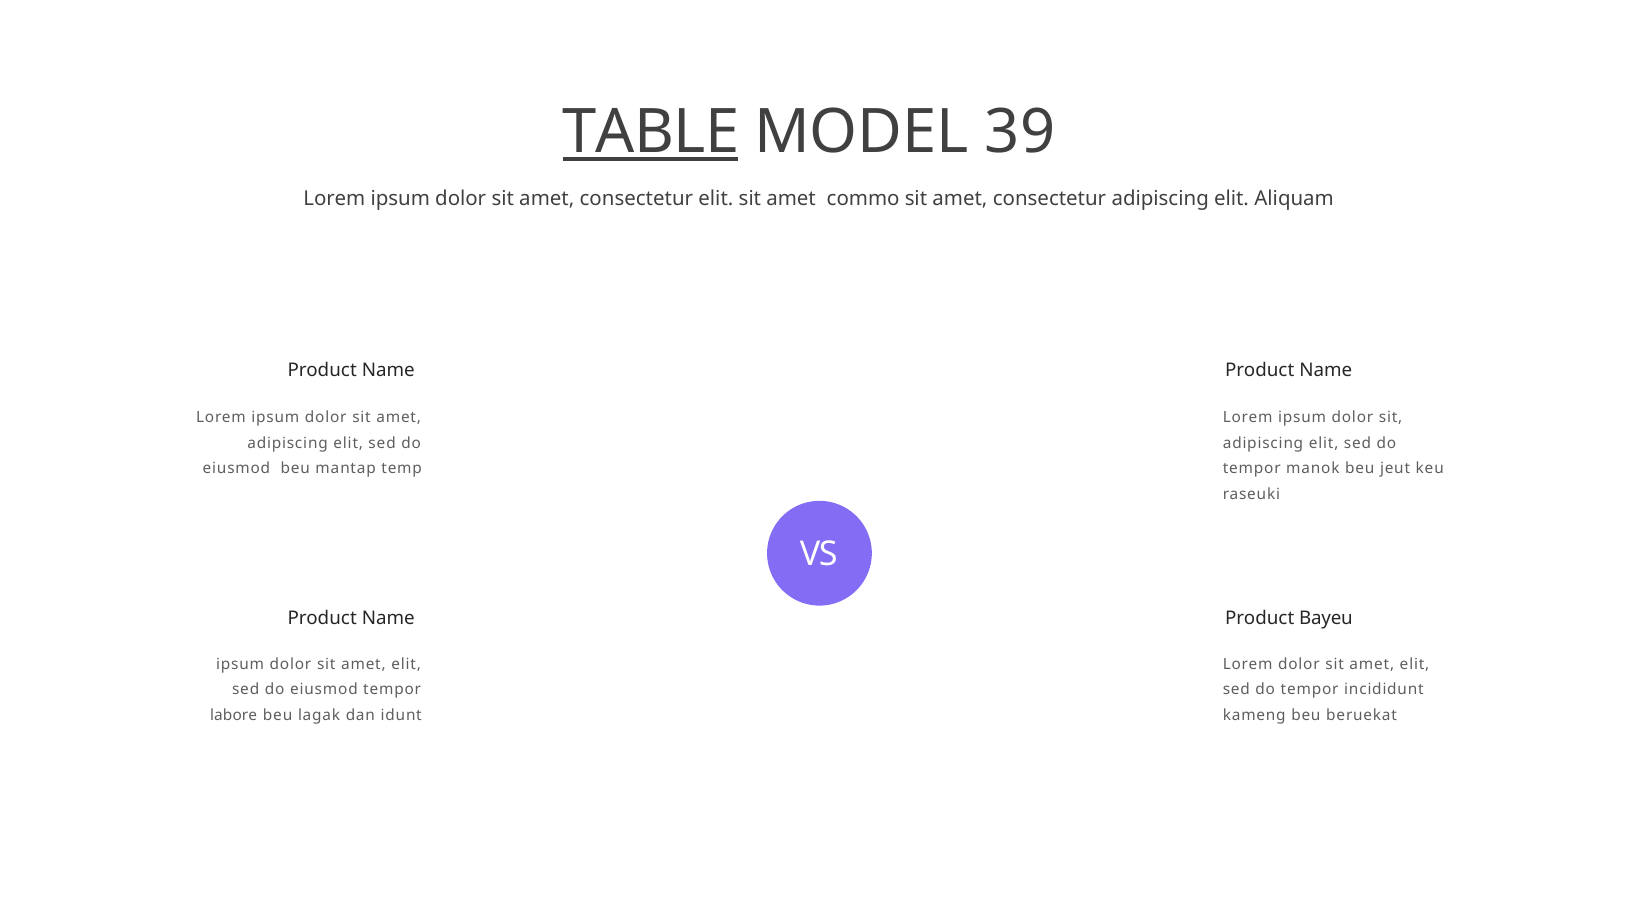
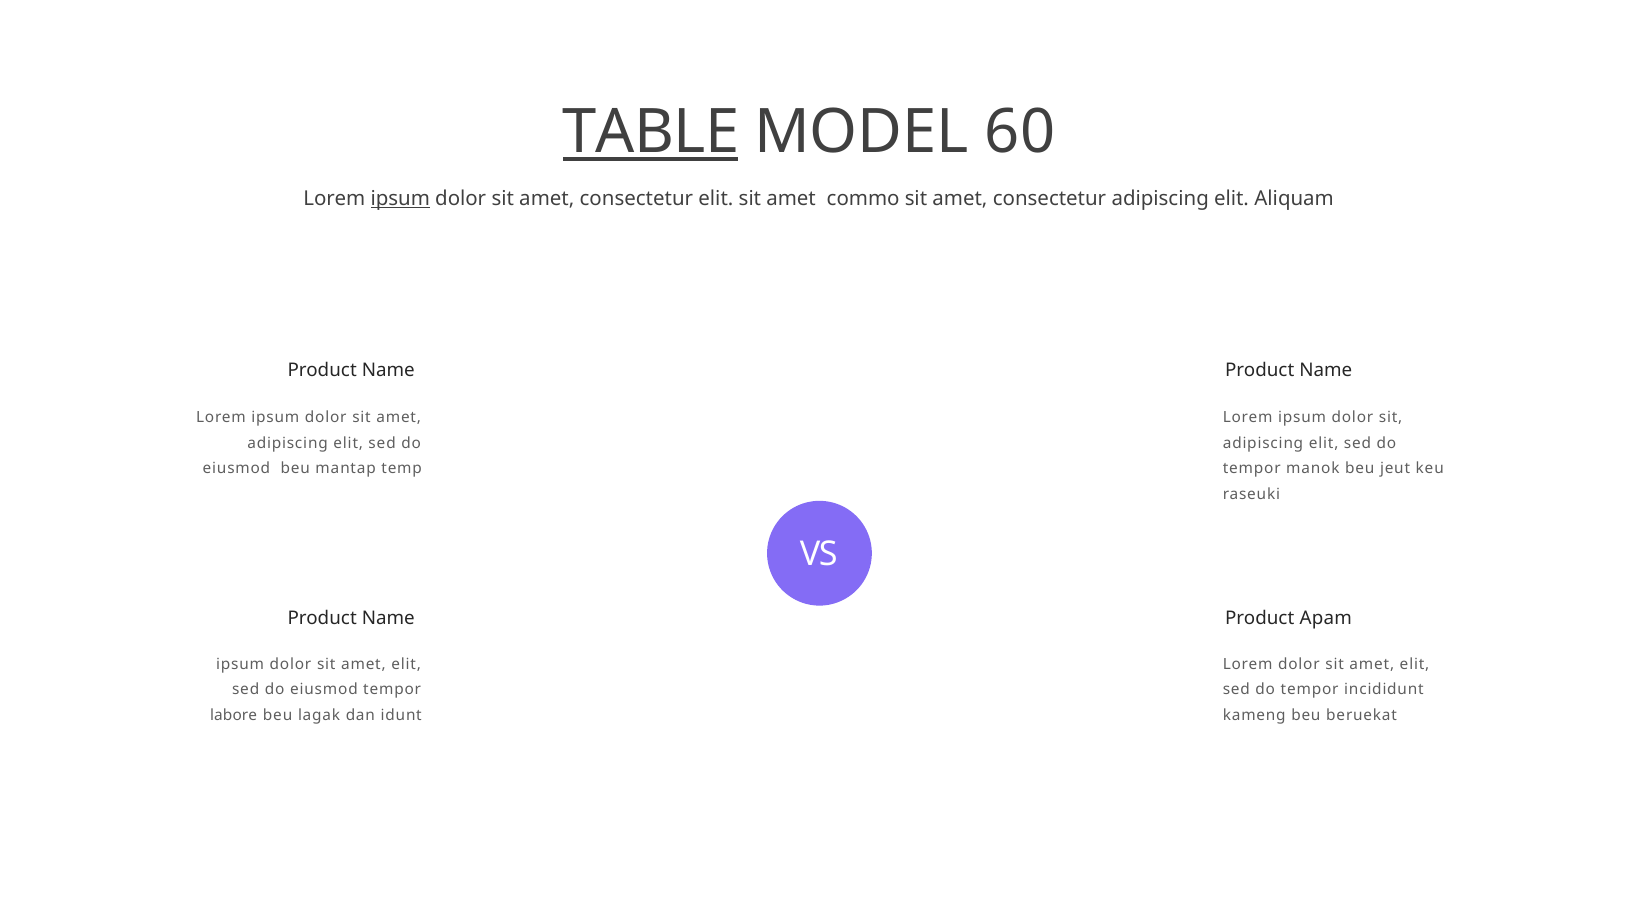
39: 39 -> 60 (1020, 132)
ipsum underline: none -> present (400, 198)
Bayeu: Bayeu -> Apam (1326, 618)
